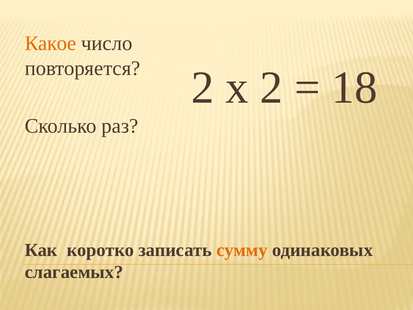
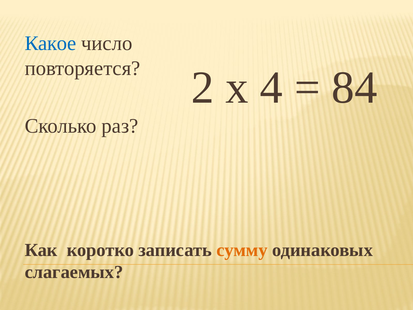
Какое colour: orange -> blue (50, 43)
х 2: 2 -> 4 (271, 88)
18: 18 -> 84 (355, 88)
